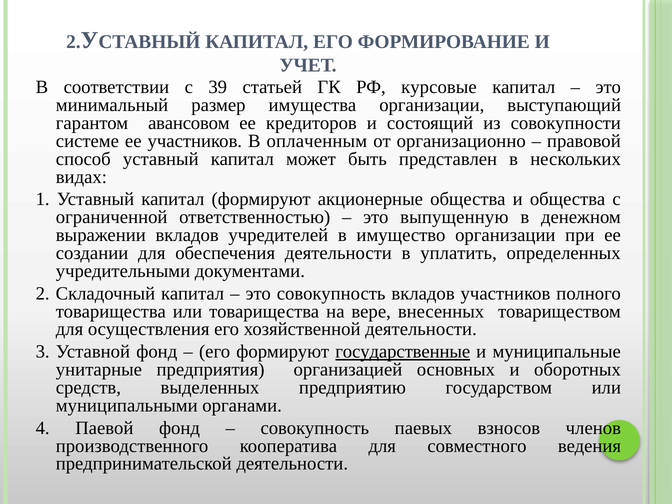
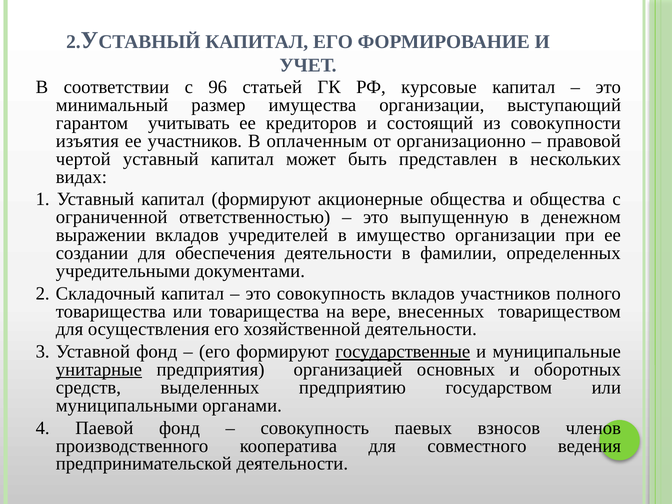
39: 39 -> 96 (218, 87)
авансовом: авансовом -> учитывать (189, 123)
системе: системе -> изъятия (87, 141)
способ: способ -> чертой (83, 159)
уплатить: уплатить -> фамилии (459, 253)
унитарные underline: none -> present (99, 370)
